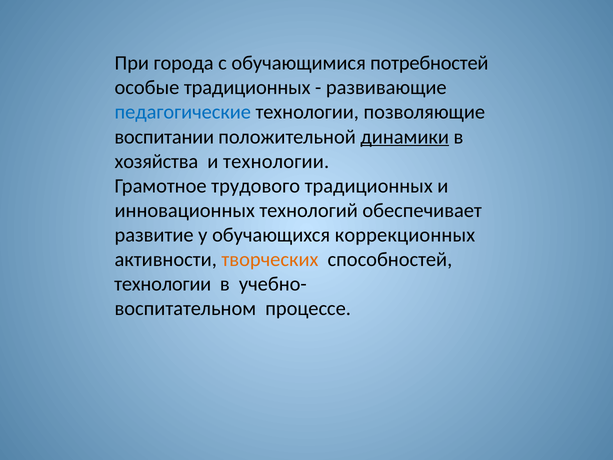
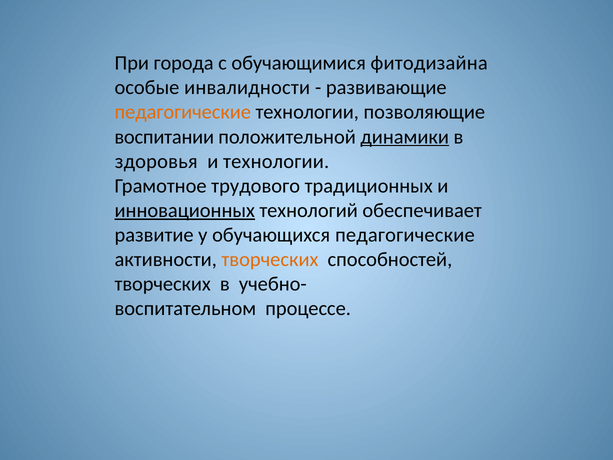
потребностей: потребностей -> фитодизайна (429, 63)
особые традиционных: традиционных -> инвалидности (247, 88)
педагогические colour: blue -> orange (183, 112)
хозяйства: хозяйства -> здоровья (156, 161)
инновационных underline: none -> present (185, 210)
обучающихся коррекционных: коррекционных -> педагогические (405, 235)
технологии: технологии -> творческих (163, 284)
